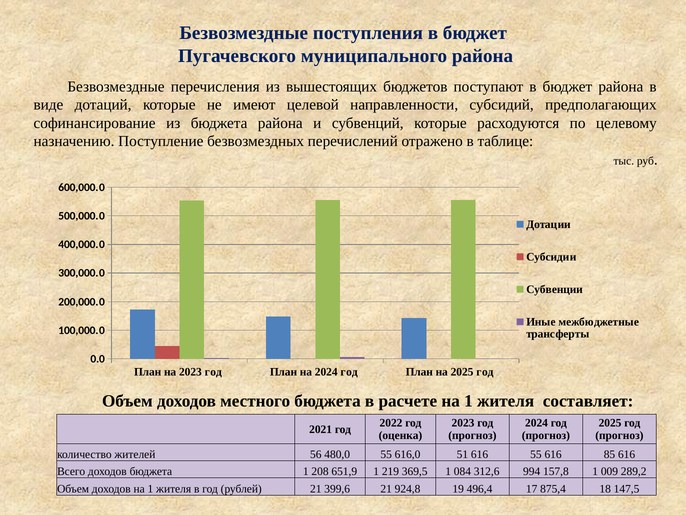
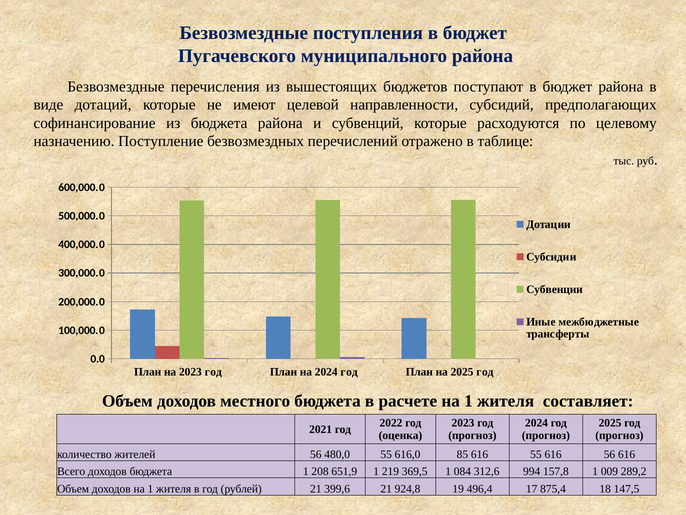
51: 51 -> 85 (462, 454)
616 85: 85 -> 56 (609, 454)
